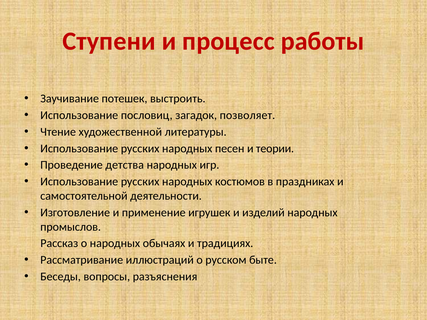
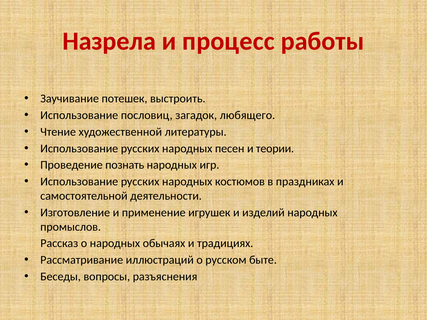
Ступени: Ступени -> Назрела (109, 41)
позволяет: позволяет -> любящего (247, 115)
детства: детства -> познать (125, 165)
